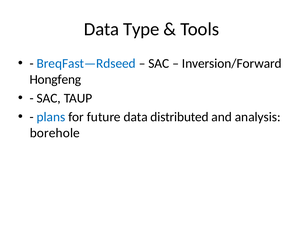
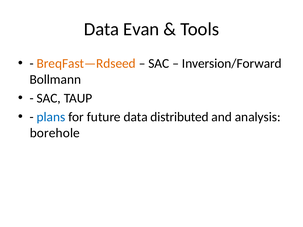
Type: Type -> Evan (141, 29)
BreqFast—Rdseed colour: blue -> orange (86, 64)
Hongfeng: Hongfeng -> Bollmann (55, 80)
